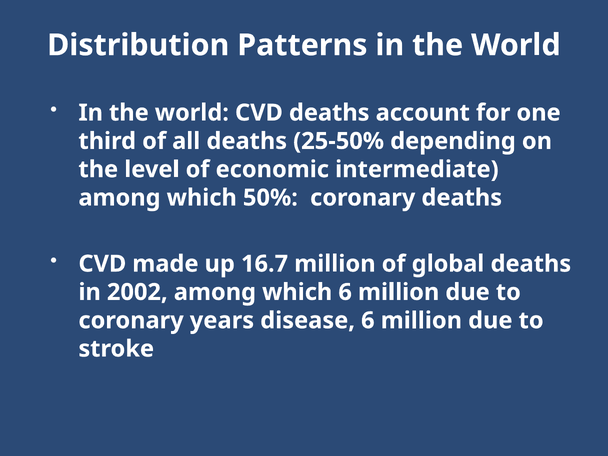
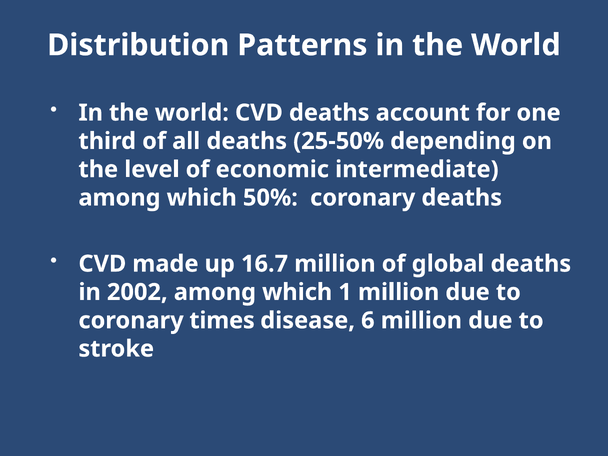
which 6: 6 -> 1 (345, 292)
years: years -> times (222, 320)
